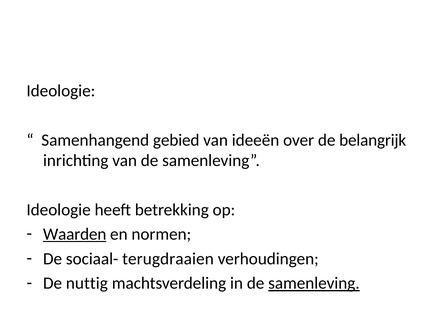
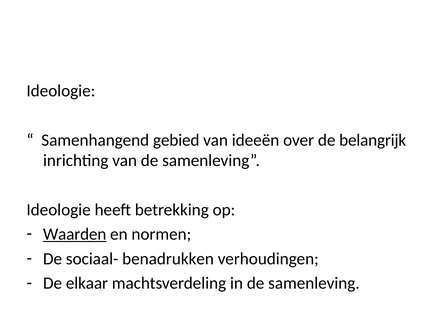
terugdraaien: terugdraaien -> benadrukken (168, 259)
nuttig: nuttig -> elkaar (87, 283)
samenleving underline: present -> none (314, 283)
